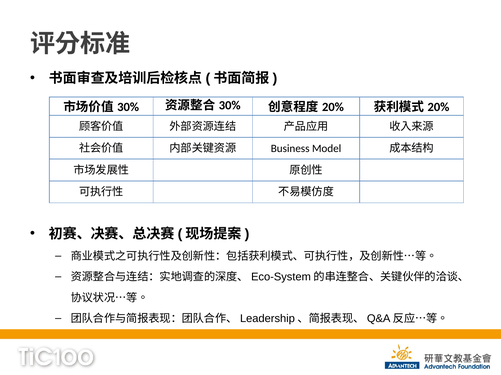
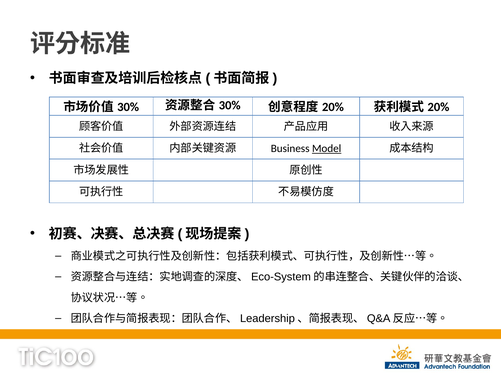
Model underline: none -> present (327, 149)
